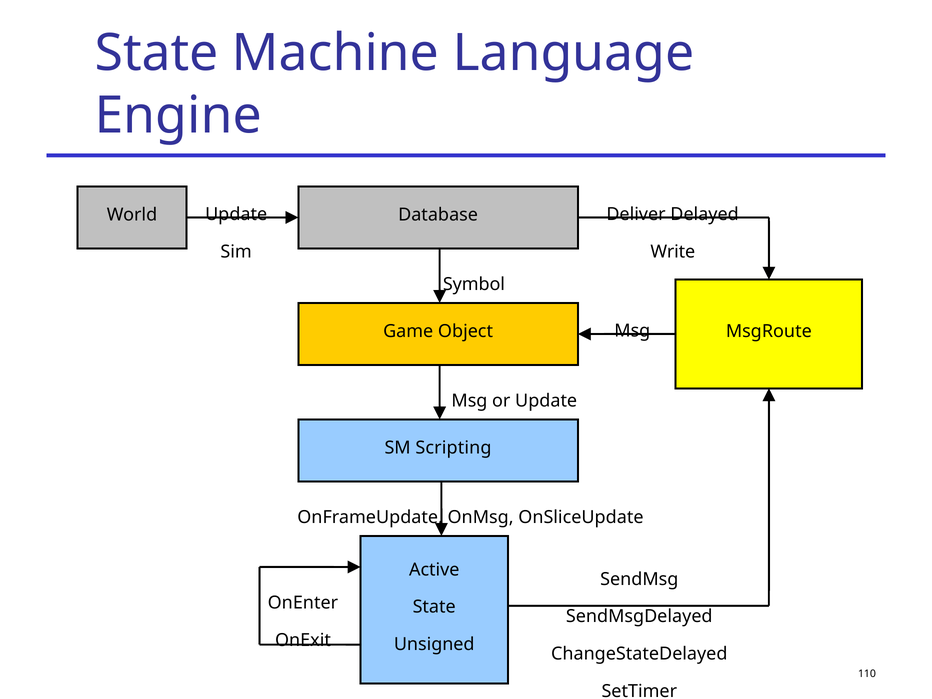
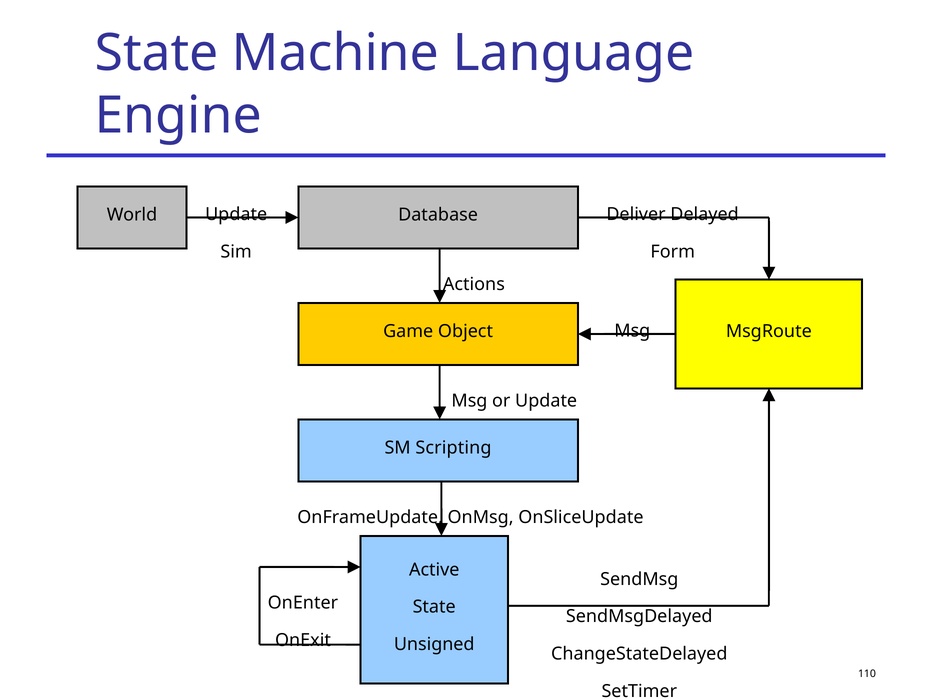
Write: Write -> Form (673, 252)
Symbol: Symbol -> Actions (474, 284)
